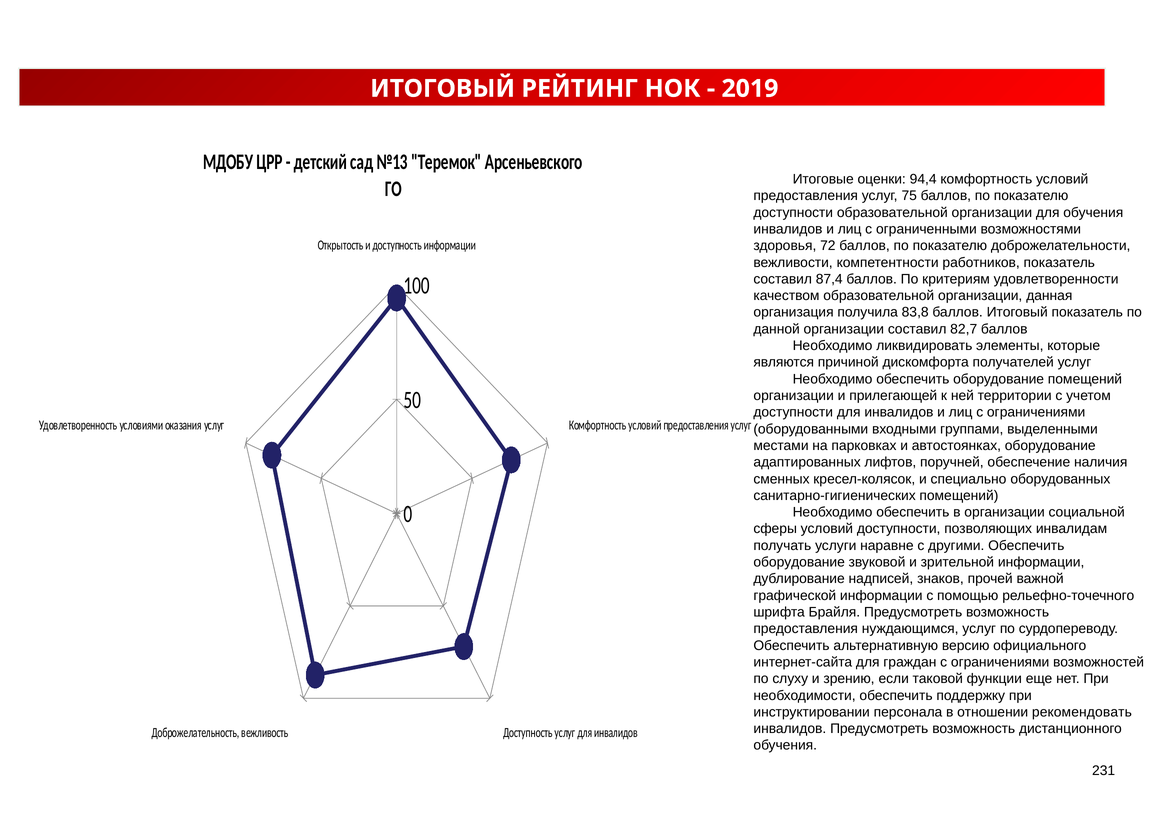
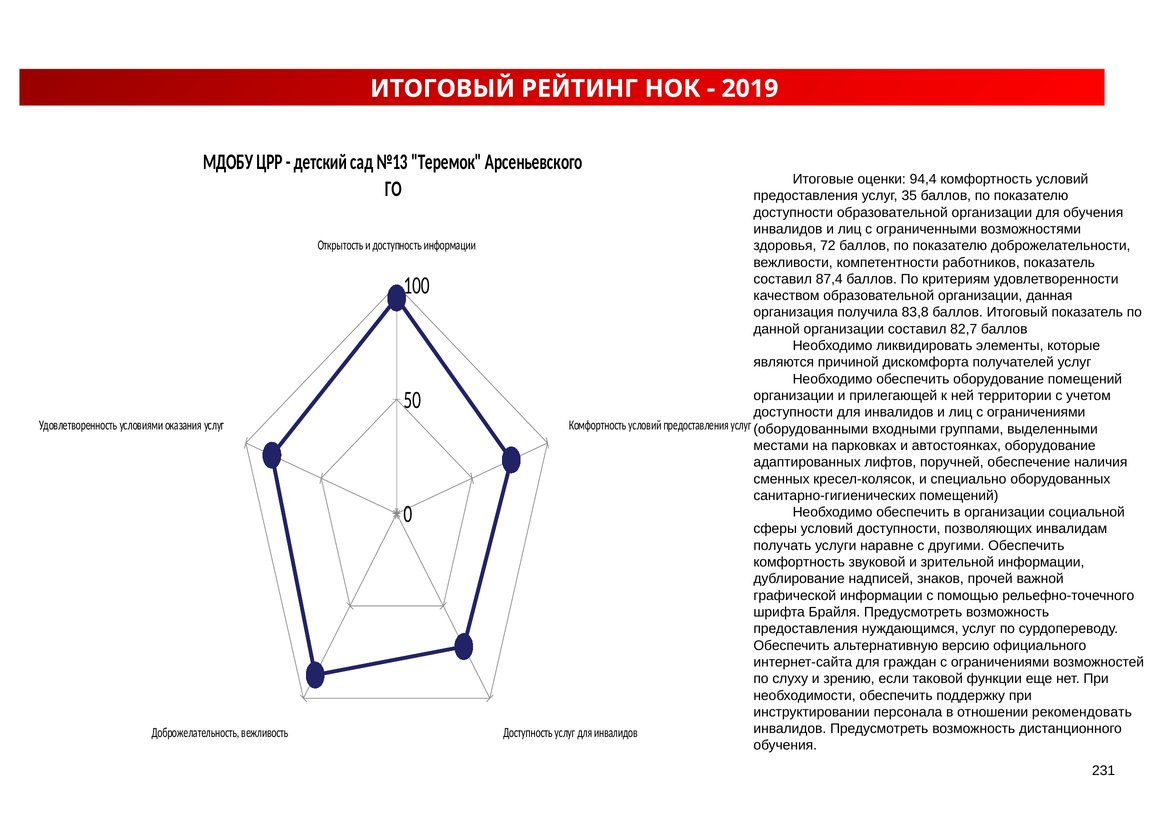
75: 75 -> 35 (909, 196)
оборудование: оборудование -> комфортность (799, 562)
